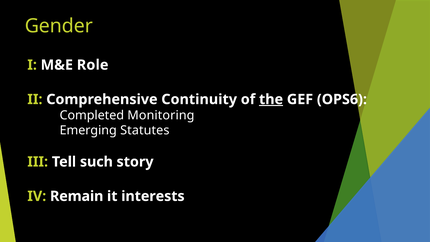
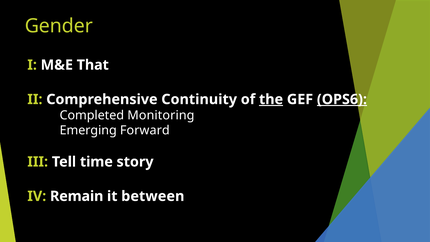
Role: Role -> That (93, 65)
OPS6 underline: none -> present (342, 99)
Statutes: Statutes -> Forward (145, 130)
such: such -> time (96, 162)
interests: interests -> between (153, 196)
